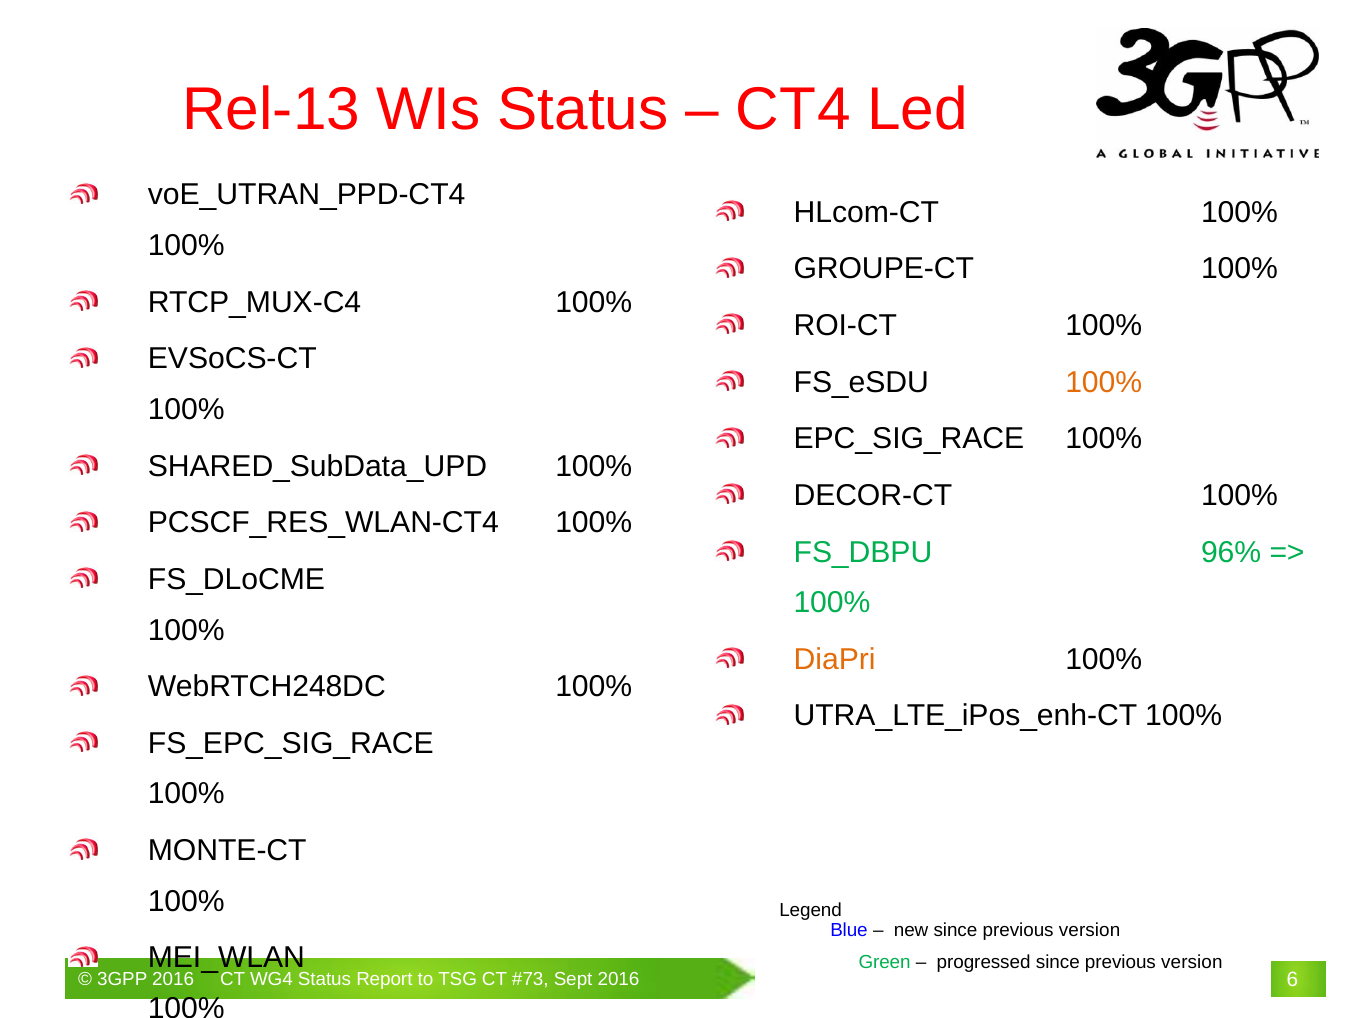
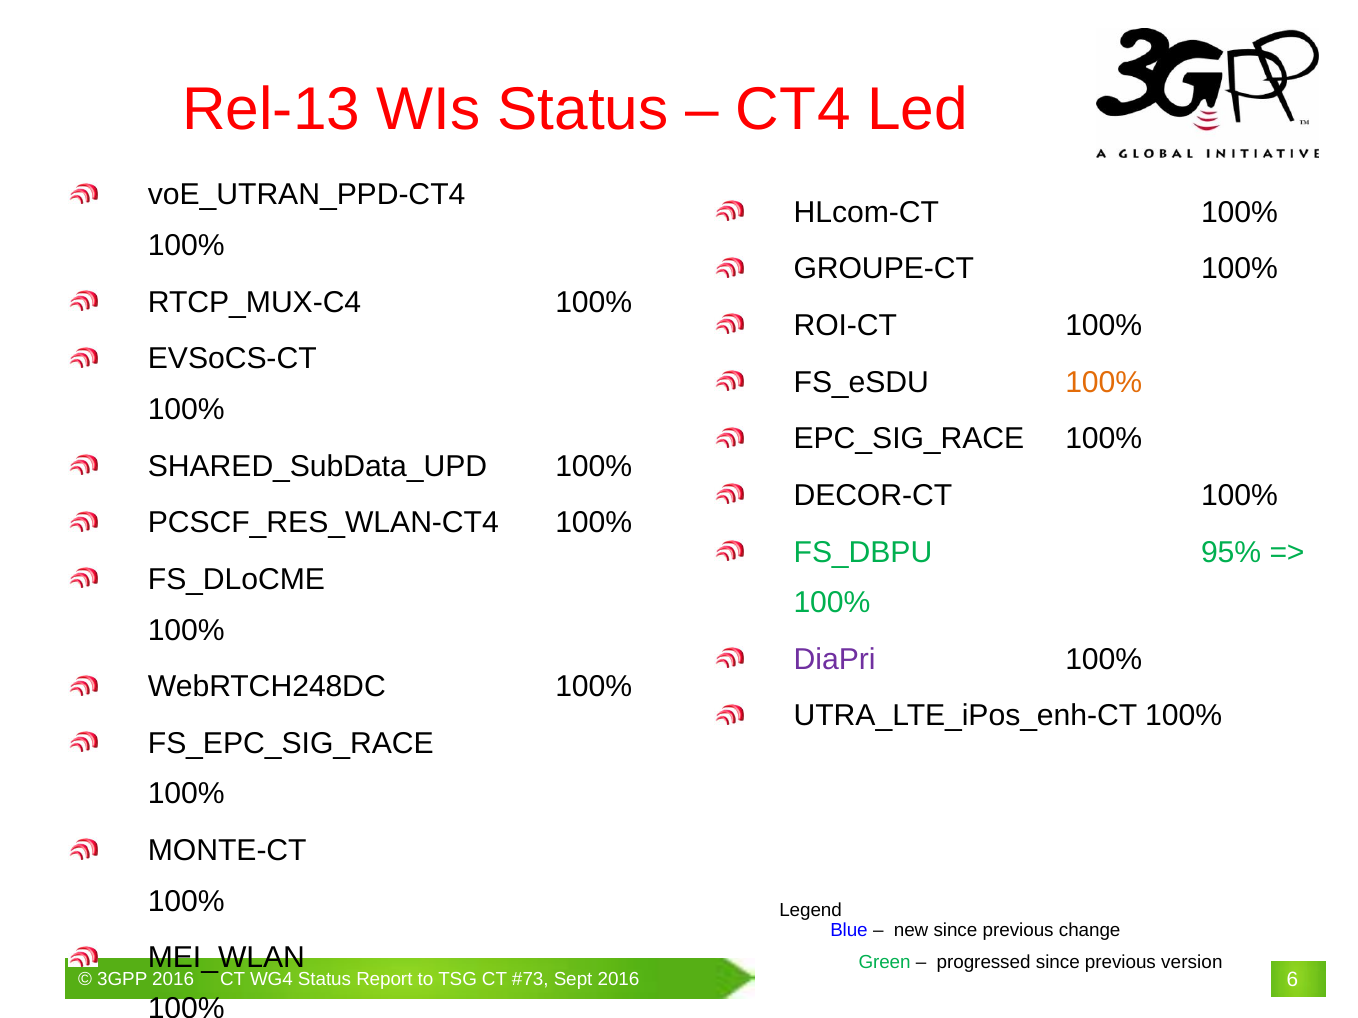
96%: 96% -> 95% (1231, 552)
DiaPri colour: orange -> purple (835, 660)
new since previous version: version -> change (1090, 931)
